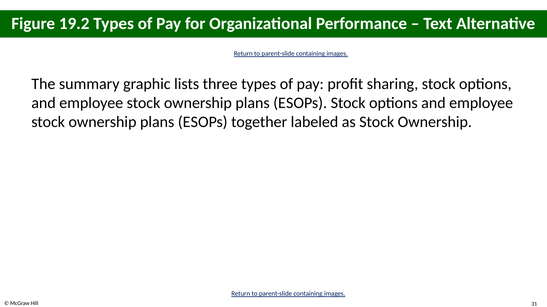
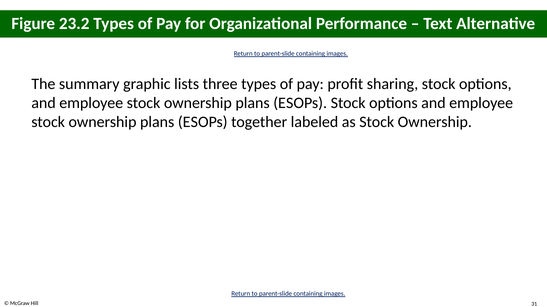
19.2: 19.2 -> 23.2 (74, 24)
